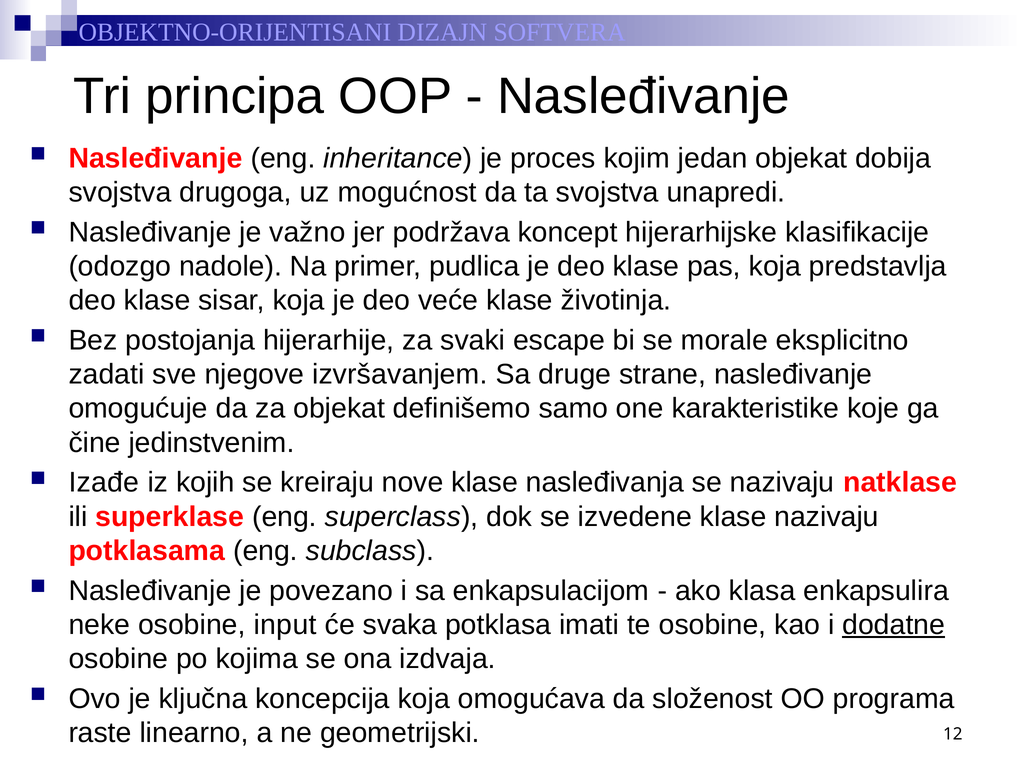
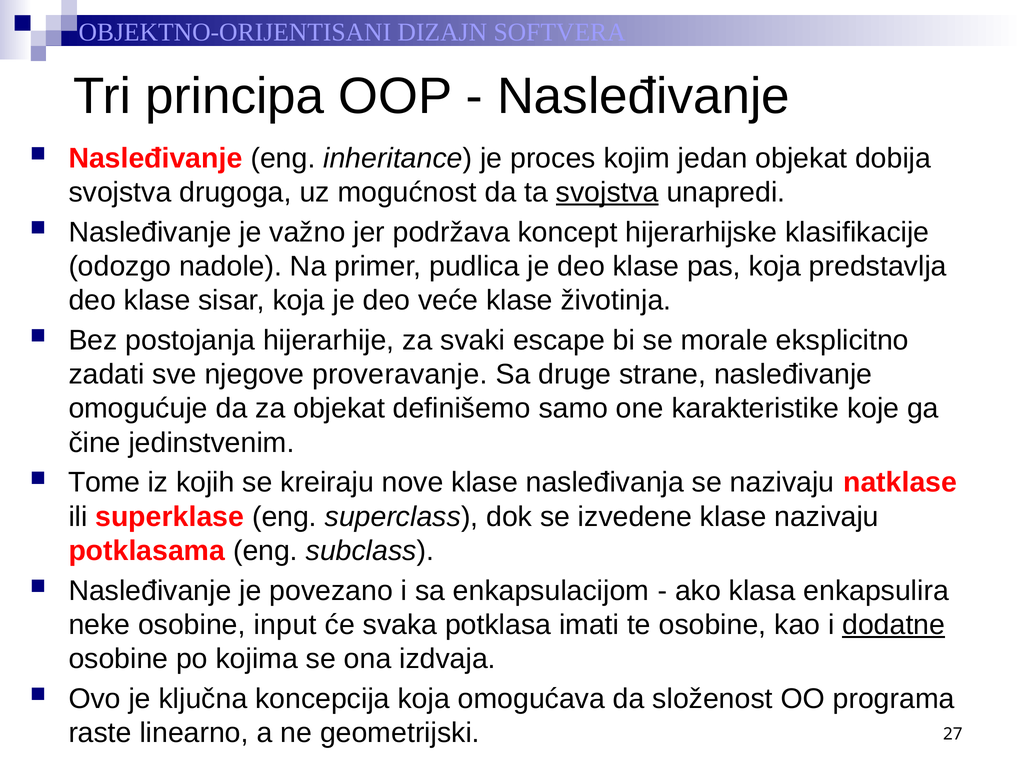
svojstva underline: none -> present (607, 192)
izvršavanjem: izvršavanjem -> proveravanje (400, 374)
Izađe: Izađe -> Tome (104, 483)
12: 12 -> 27 (953, 734)
